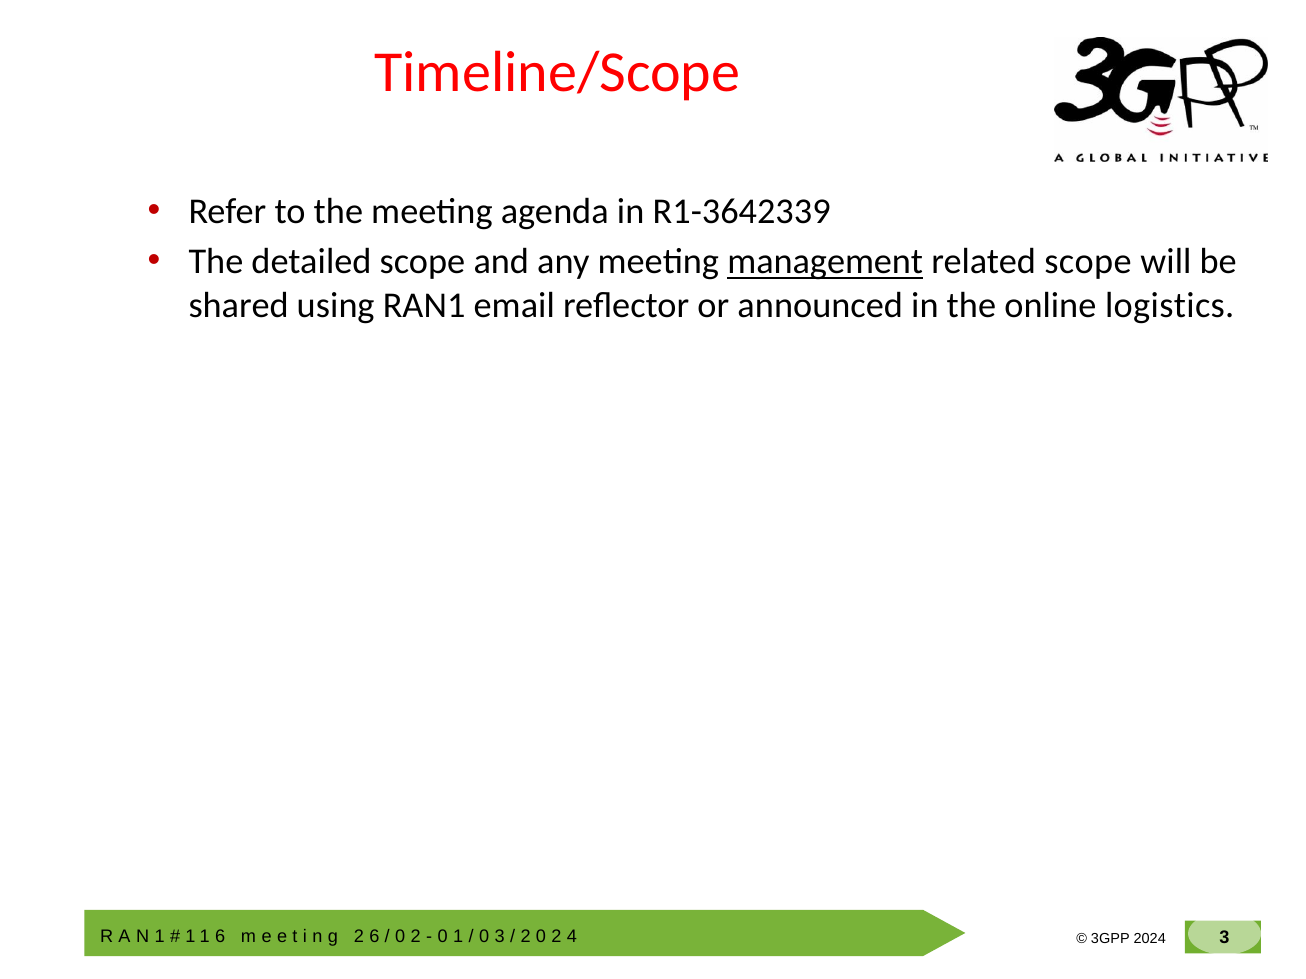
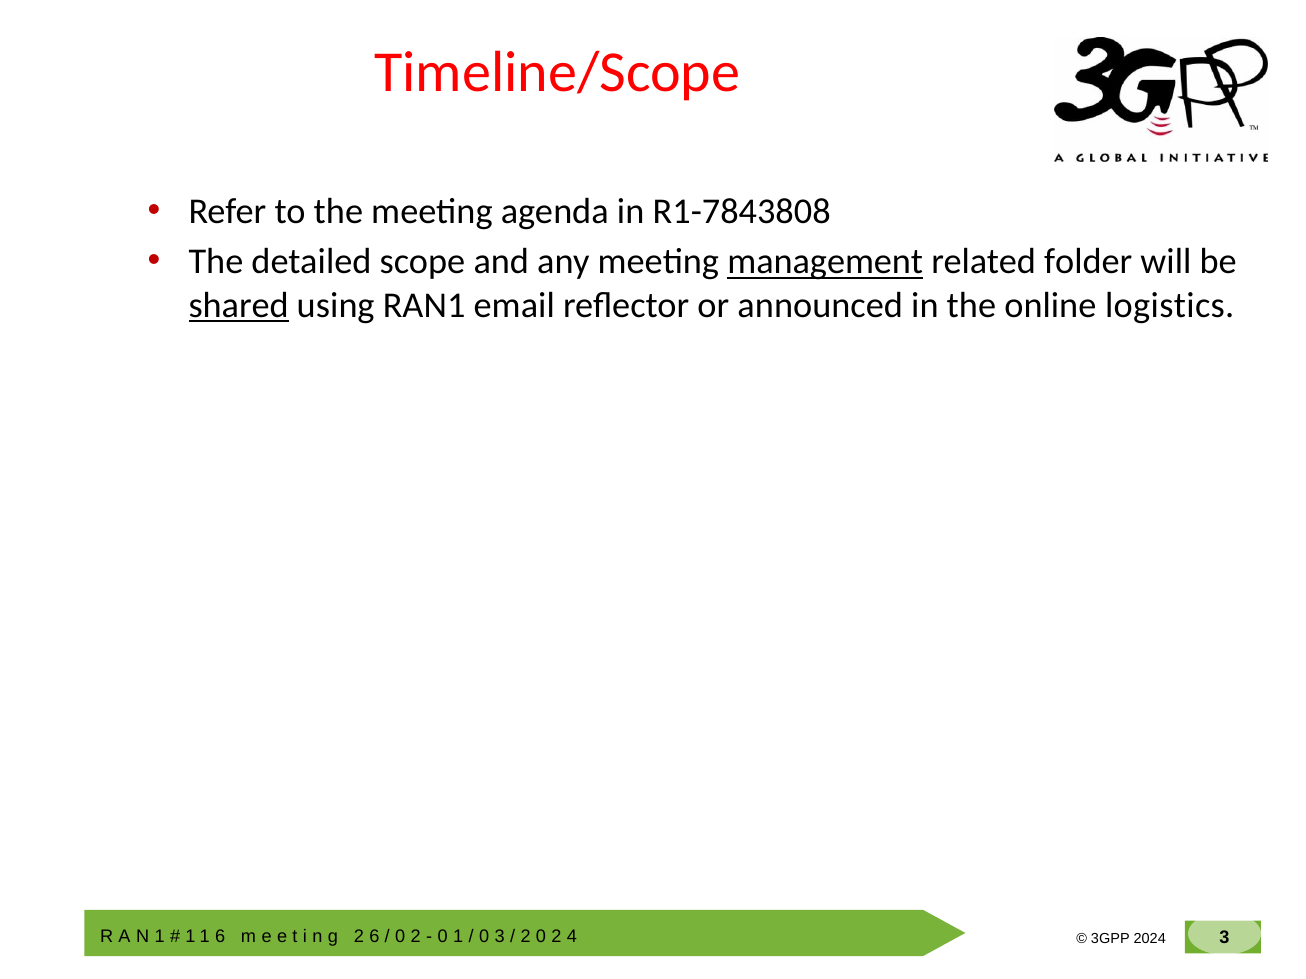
R1-3642339: R1-3642339 -> R1-7843808 (742, 211)
related scope: scope -> folder (1088, 262)
shared underline: none -> present (239, 306)
